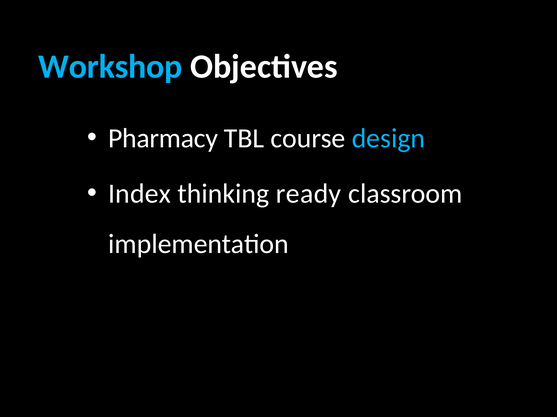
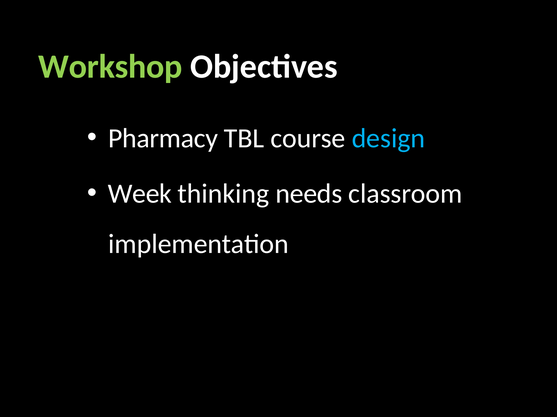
Workshop colour: light blue -> light green (110, 67)
Index: Index -> Week (140, 194)
ready: ready -> needs (309, 194)
